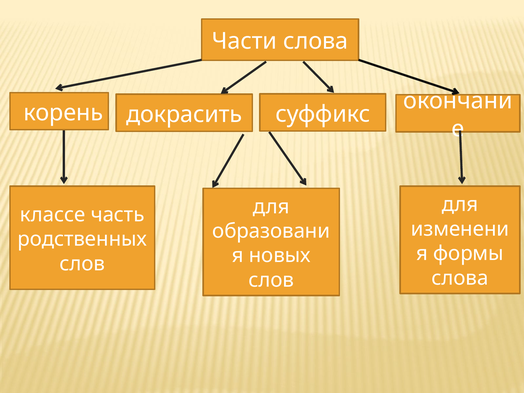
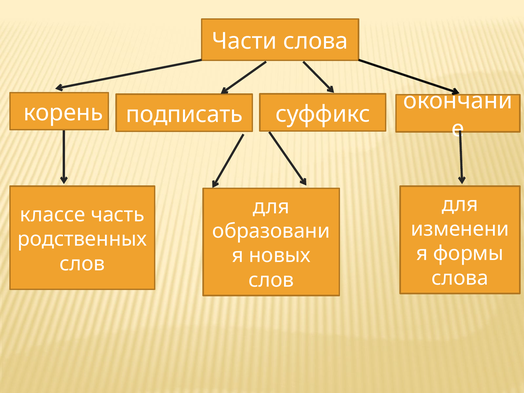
докрасить: докрасить -> подписать (184, 114)
